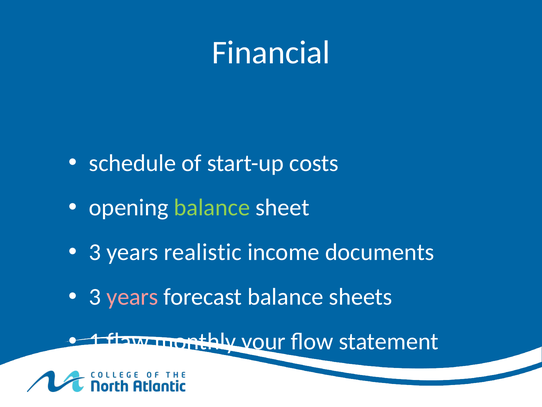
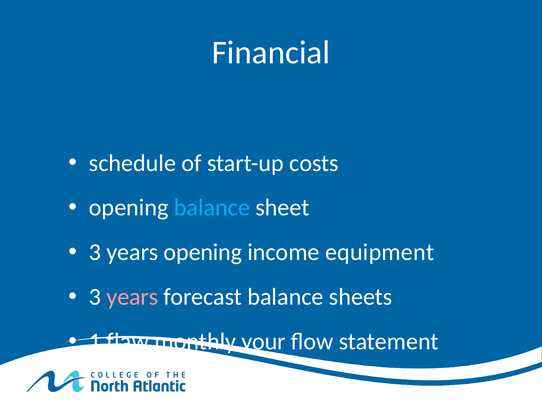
balance colour: light green -> light blue (212, 207)
years realistic: realistic -> opening (203, 252)
documents: documents -> equipment (380, 252)
